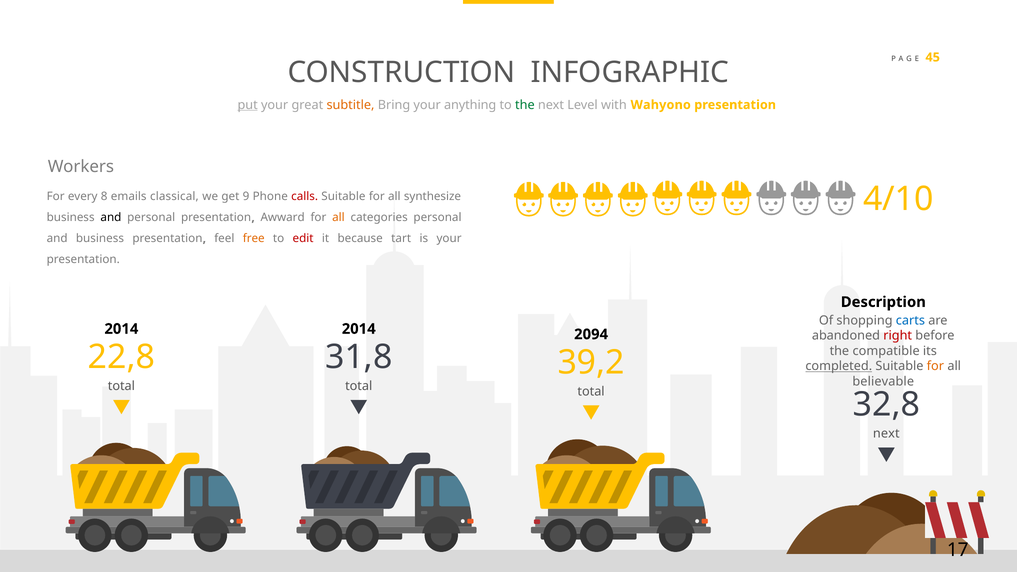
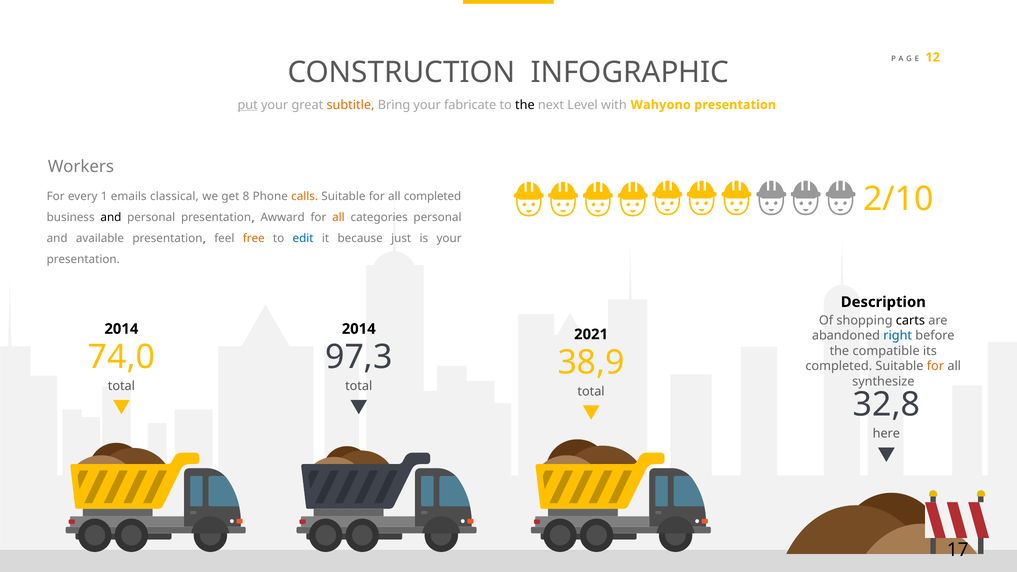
45: 45 -> 12 (933, 57)
anything: anything -> fabricate (470, 105)
the colour: green -> black (525, 105)
4/10: 4/10 -> 2/10 (898, 199)
8: 8 -> 1 (104, 197)
9: 9 -> 8 (246, 197)
calls colour: red -> orange (305, 197)
all synthesize: synthesize -> completed (433, 197)
and business: business -> available (100, 239)
edit colour: red -> blue (303, 239)
tart: tart -> just (401, 239)
carts colour: blue -> black (910, 321)
2094: 2094 -> 2021 (591, 334)
right colour: red -> blue (898, 336)
22,8: 22,8 -> 74,0 (121, 357)
31,8: 31,8 -> 97,3 (359, 357)
39,2: 39,2 -> 38,9 (591, 363)
completed underline: present -> none (839, 366)
believable: believable -> synthesize (883, 382)
next: next -> here (886, 434)
